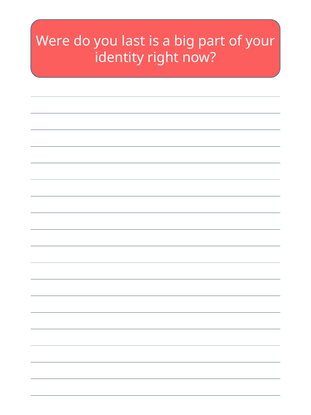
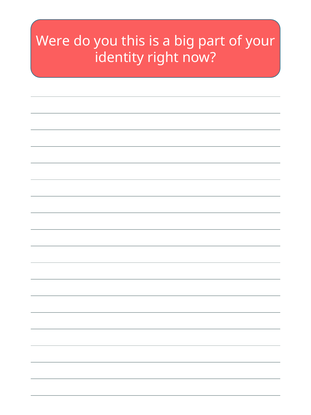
last: last -> this (133, 41)
